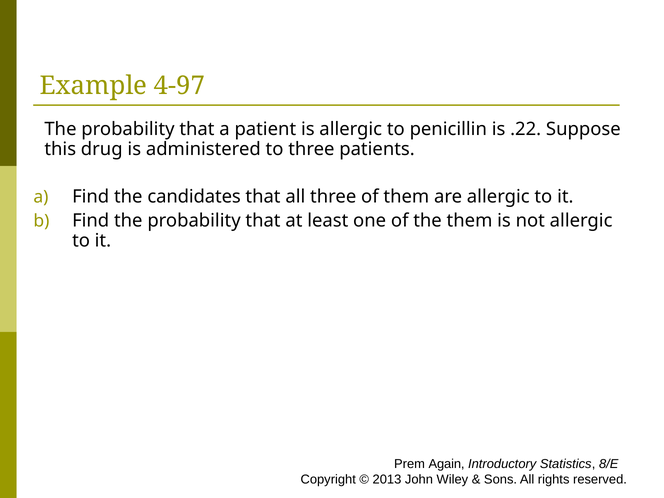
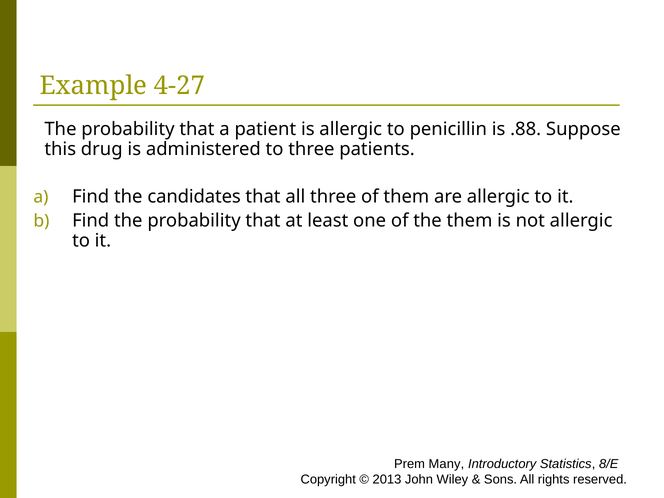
4-97: 4-97 -> 4-27 (180, 86)
.22: .22 -> .88 (526, 129)
Again: Again -> Many (446, 464)
